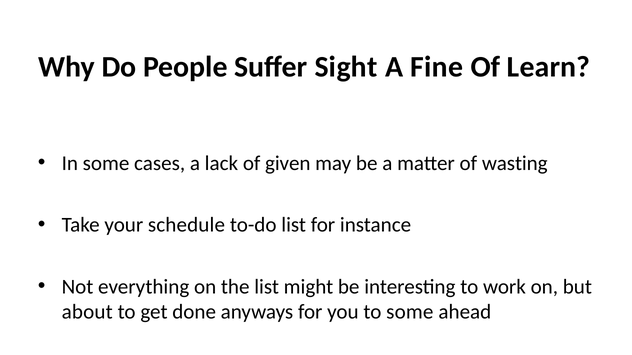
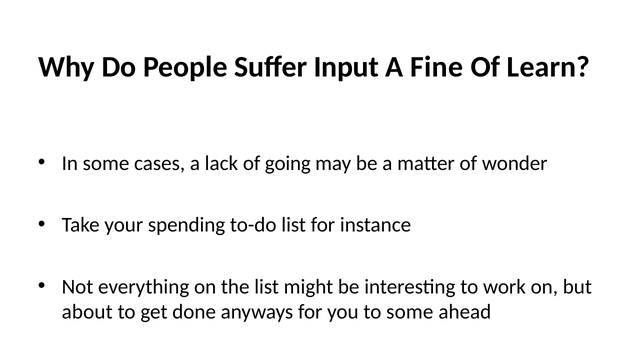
Sight: Sight -> Input (346, 67)
given: given -> going (288, 163)
wasting: wasting -> wonder (515, 163)
schedule: schedule -> spending (187, 225)
